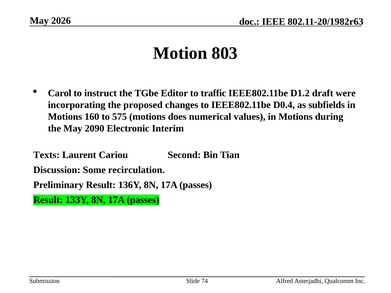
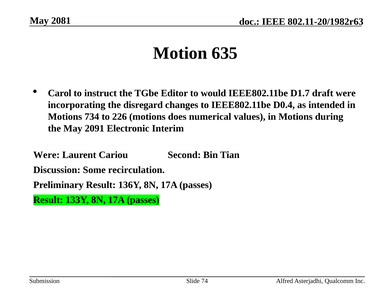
2026: 2026 -> 2081 (61, 21)
803: 803 -> 635 (225, 53)
traffic: traffic -> would (213, 93)
D1.2: D1.2 -> D1.7 (300, 93)
proposed: proposed -> disregard (143, 105)
subfields: subfields -> intended (327, 105)
160: 160 -> 734 (92, 117)
575: 575 -> 226 (120, 117)
2090: 2090 -> 2091 (95, 128)
Texts: Texts -> Were (47, 155)
